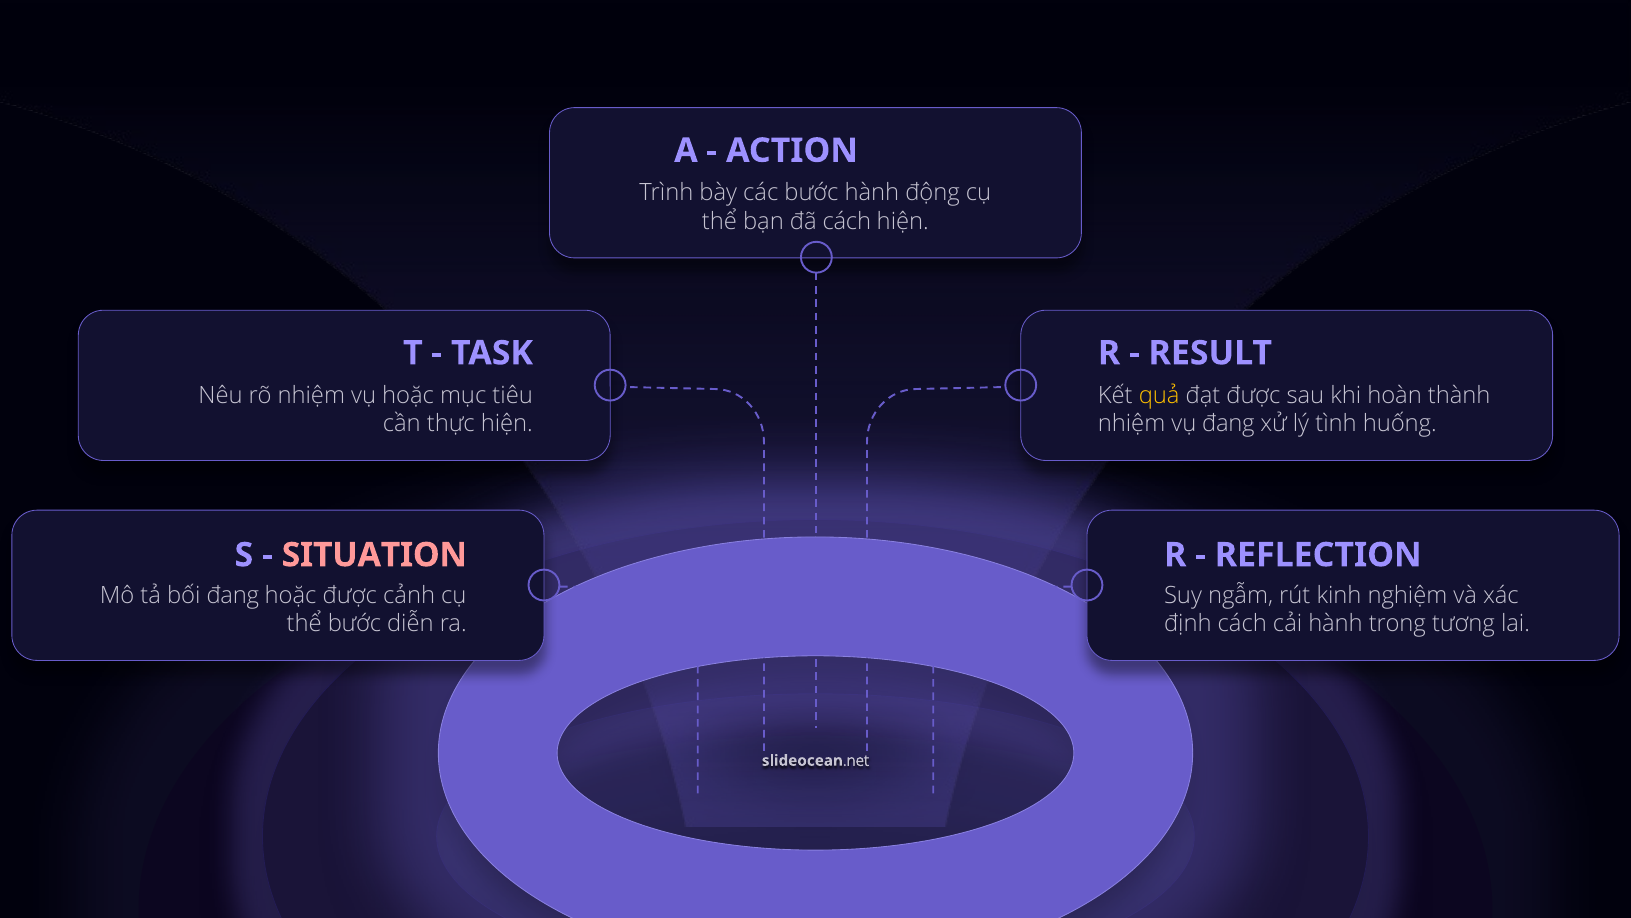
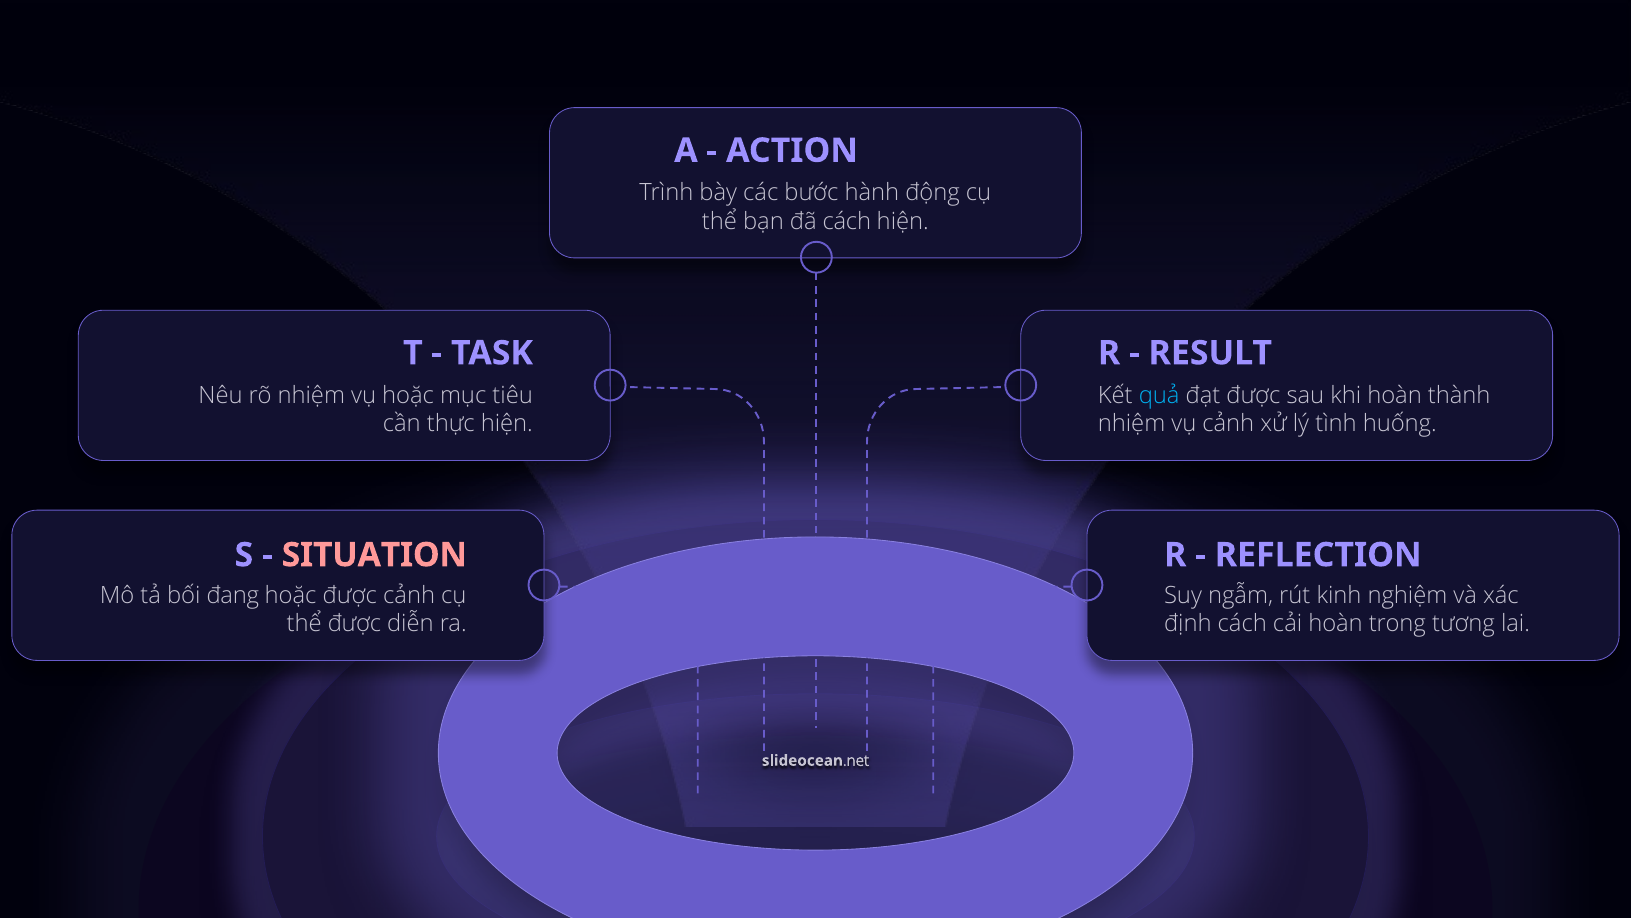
quả colour: yellow -> light blue (1159, 395)
vụ đang: đang -> cảnh (1228, 424)
thể bước: bước -> được (354, 624)
cải hành: hành -> hoàn (1335, 624)
